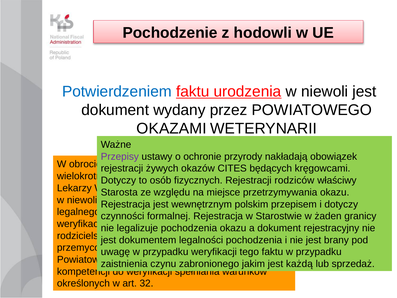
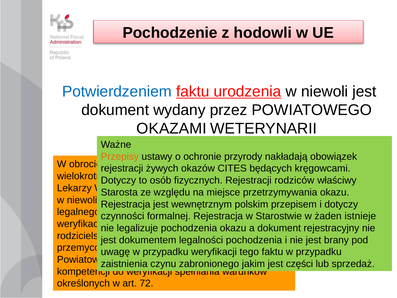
Przepisy colour: purple -> orange (120, 156)
granicy: granicy -> istnieje (360, 216)
każdą: każdą -> części (299, 264)
32: 32 -> 72 (146, 283)
